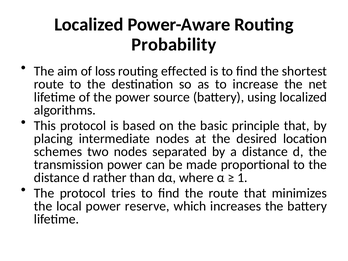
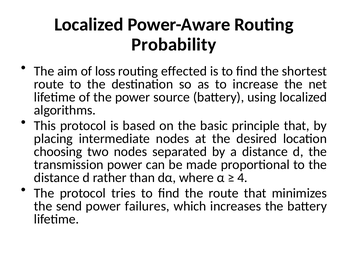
schemes: schemes -> choosing (58, 152)
1: 1 -> 4 (242, 178)
local: local -> send (69, 206)
reserve: reserve -> failures (147, 206)
